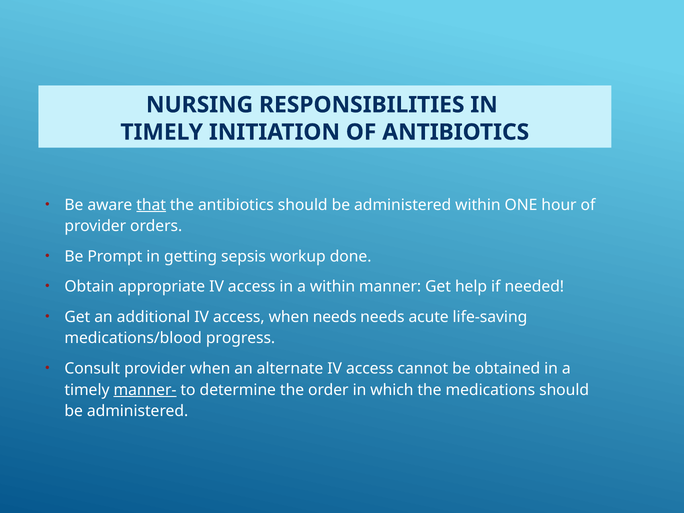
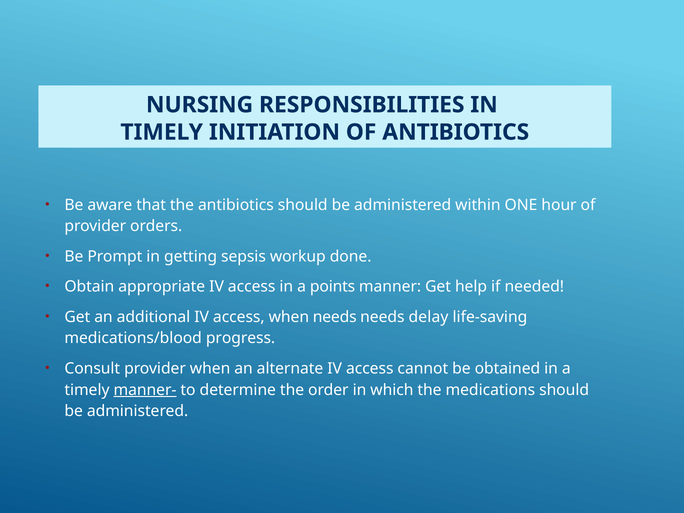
that underline: present -> none (151, 205)
a within: within -> points (333, 287)
acute: acute -> delay (429, 317)
